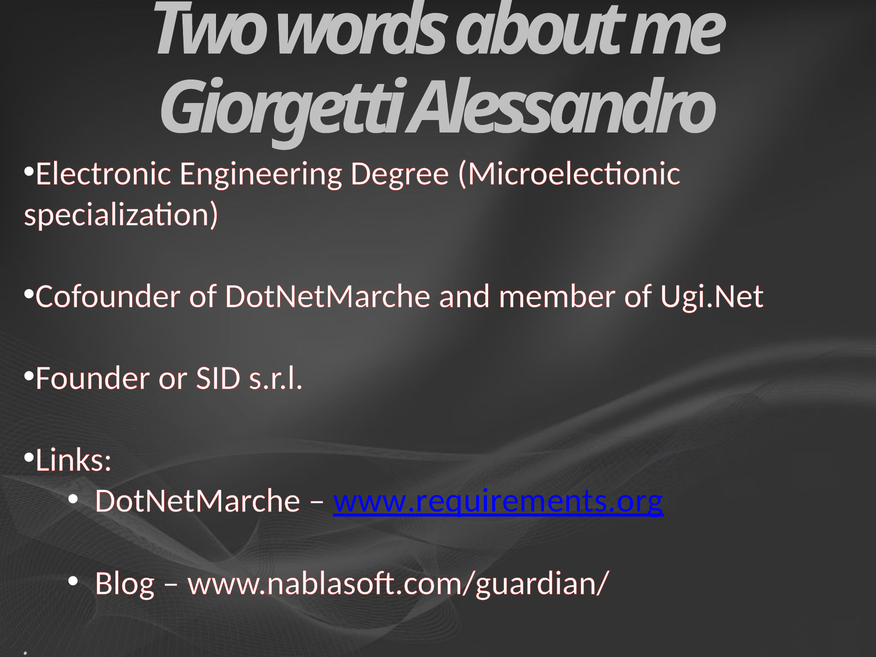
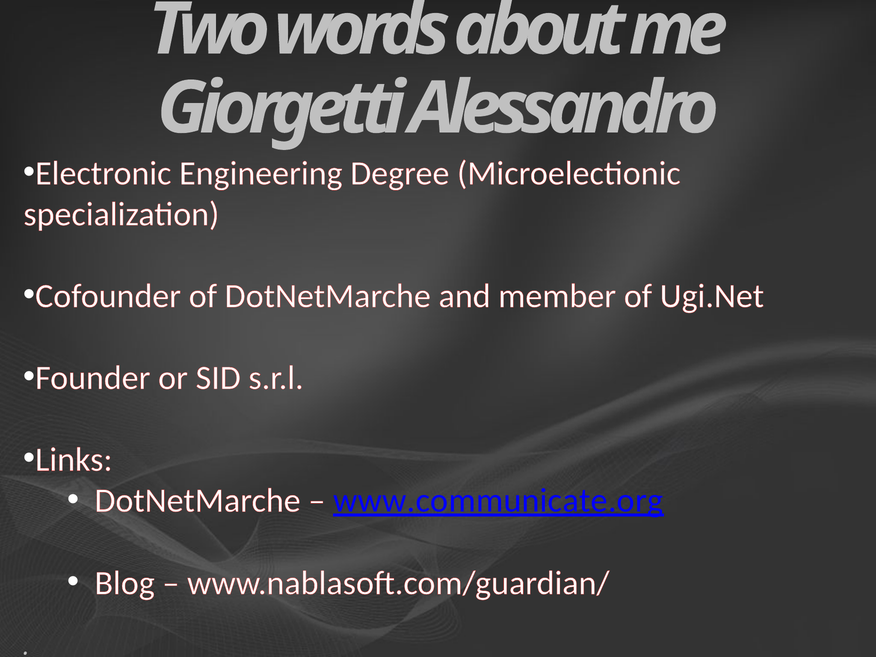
www.requirements.org: www.requirements.org -> www.communicate.org (498, 500)
